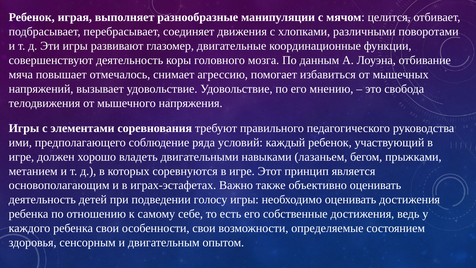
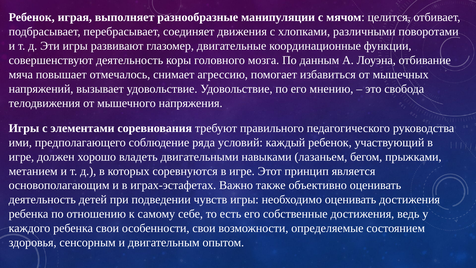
голосу: голосу -> чувств (210, 200)
